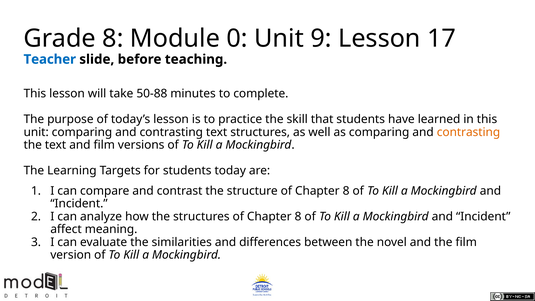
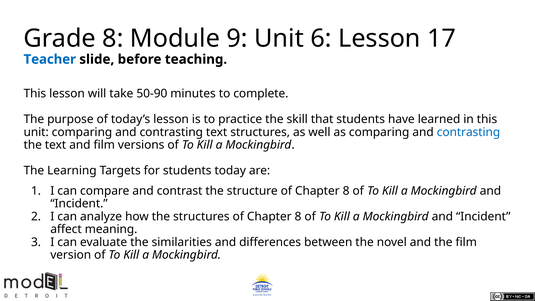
0: 0 -> 9 (237, 38)
9: 9 -> 6 (321, 38)
50-88: 50-88 -> 50-90 (152, 94)
contrasting colour: orange -> blue (468, 132)
